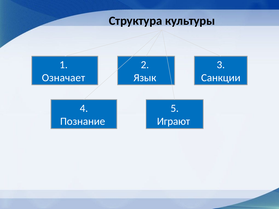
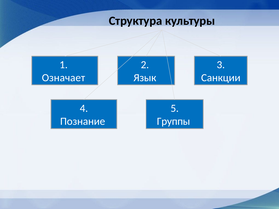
Играют: Играют -> Группы (174, 122)
